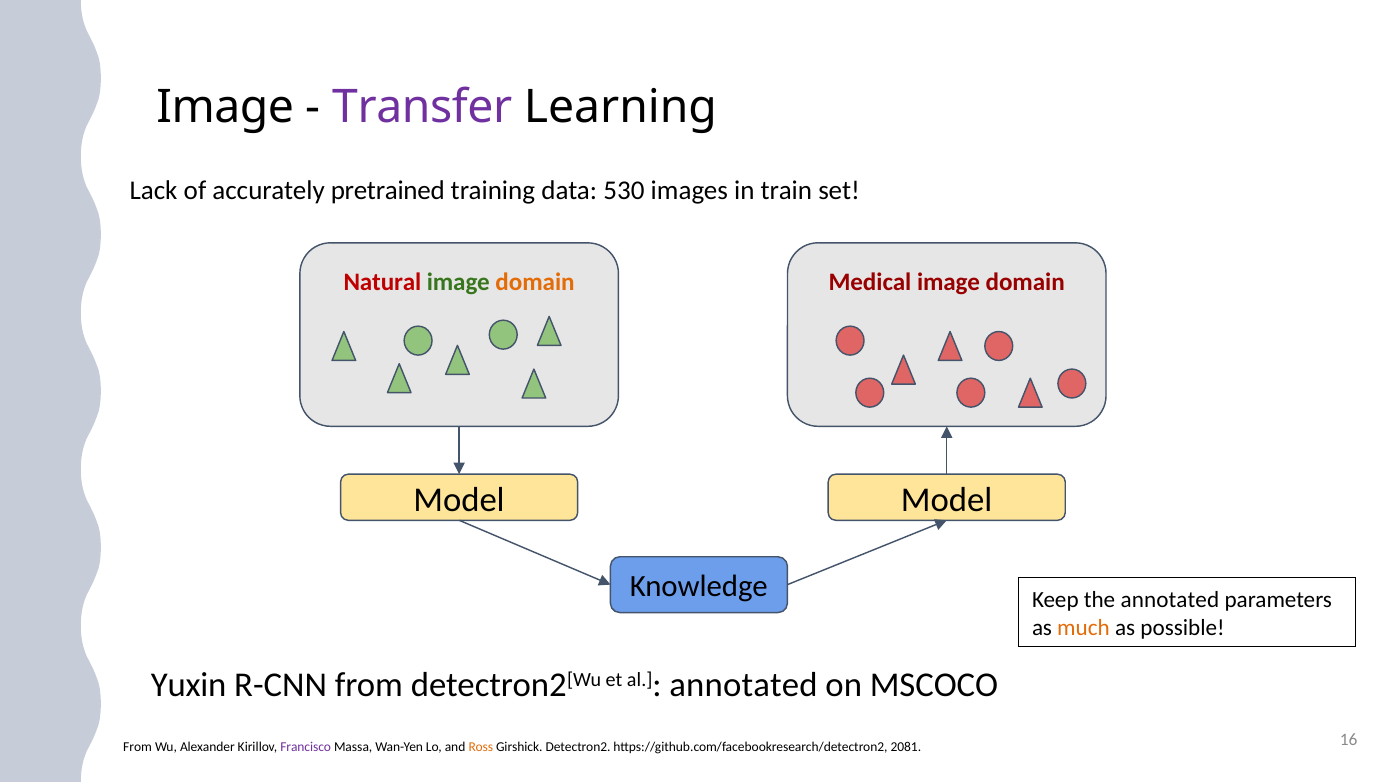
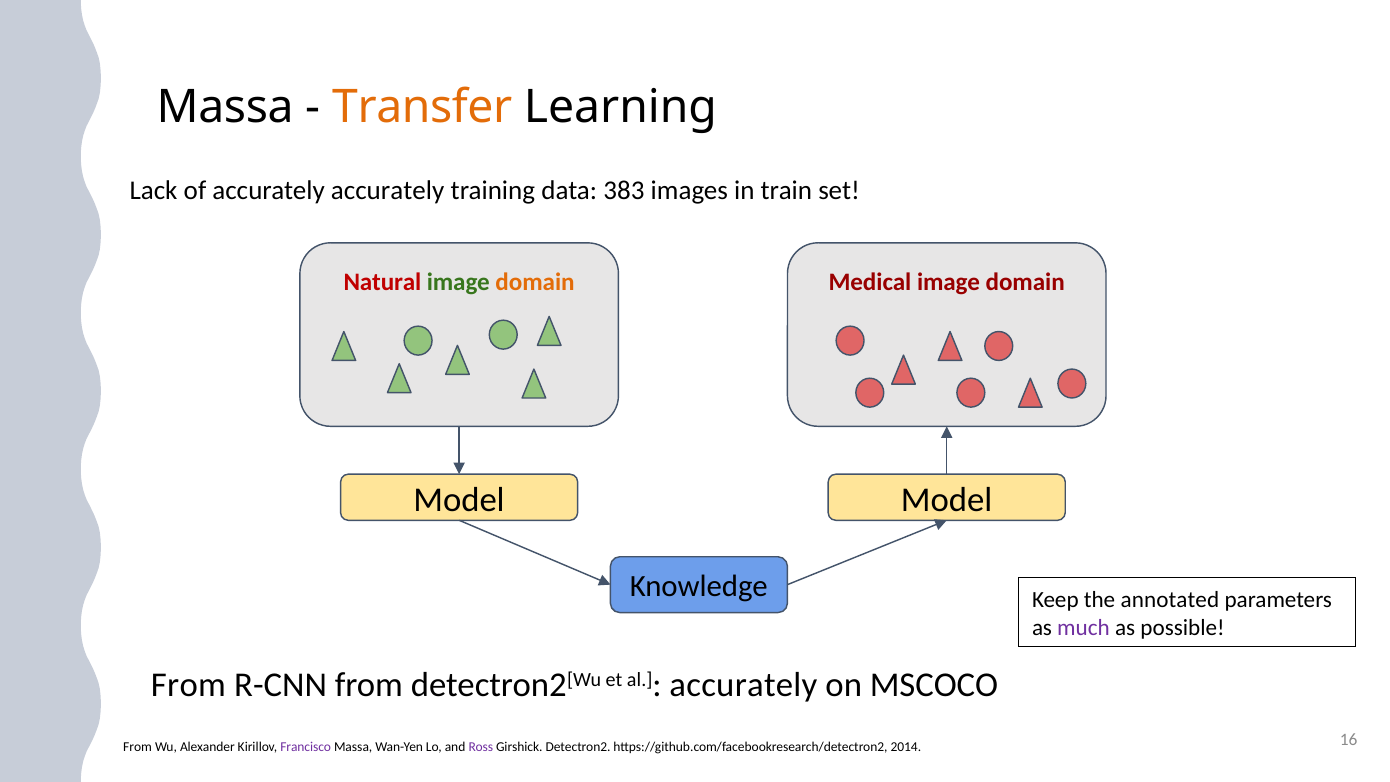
Image: Image -> Massa (225, 107)
Transfer colour: purple -> orange (422, 107)
accurately pretrained: pretrained -> accurately (388, 191)
530: 530 -> 383 (624, 191)
much colour: orange -> purple (1084, 628)
Yuxin: Yuxin -> From (188, 685)
al annotated: annotated -> accurately (743, 685)
Ross colour: orange -> purple (481, 747)
2081: 2081 -> 2014 (906, 747)
